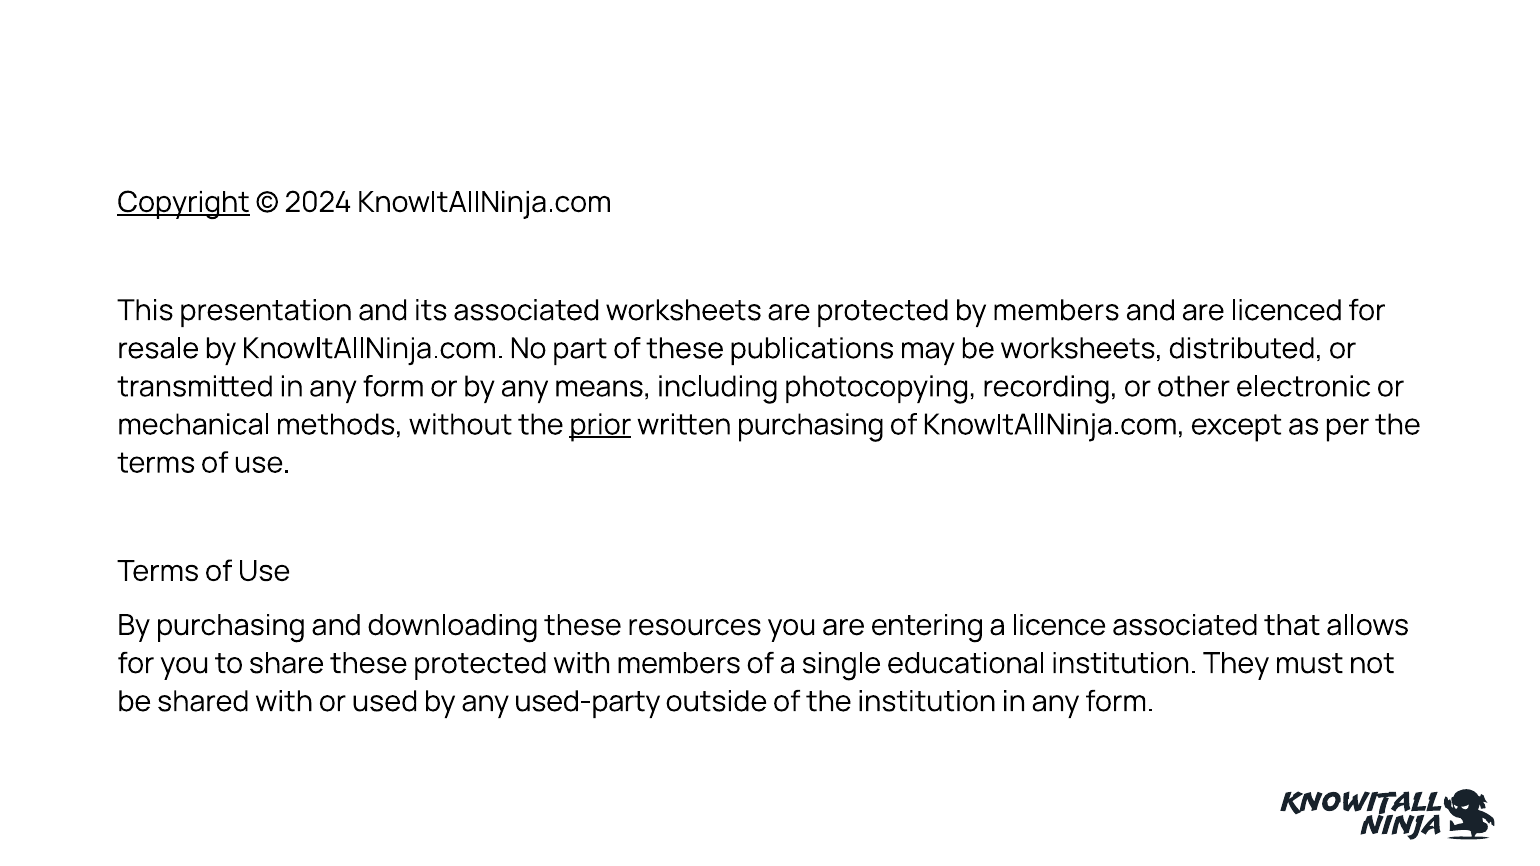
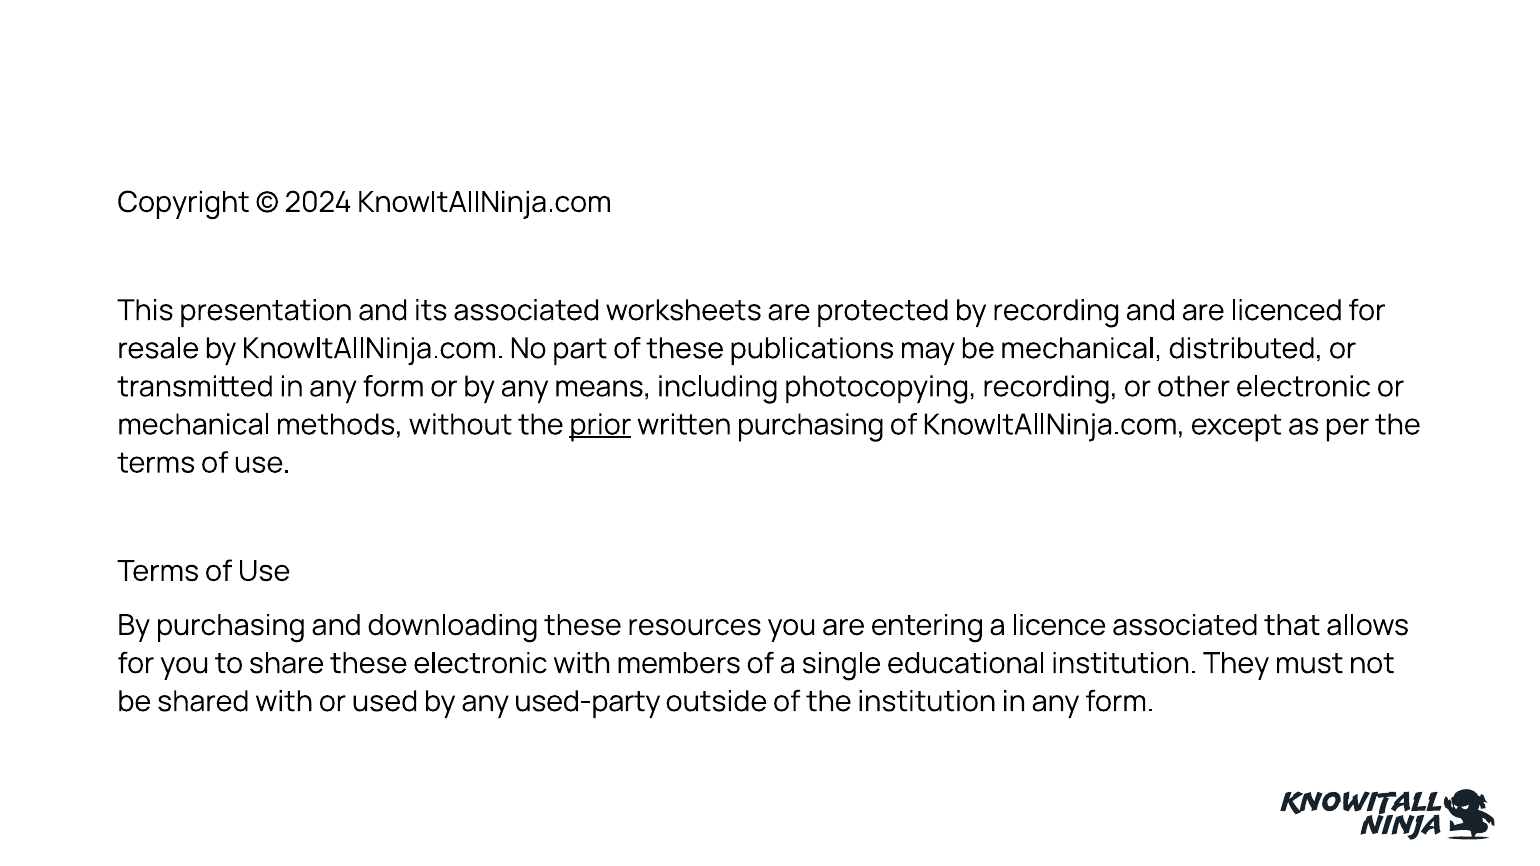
Copyright underline: present -> none (184, 202)
by members: members -> recording (1056, 311)
be worksheets: worksheets -> mechanical (1082, 349)
these protected: protected -> electronic (480, 664)
